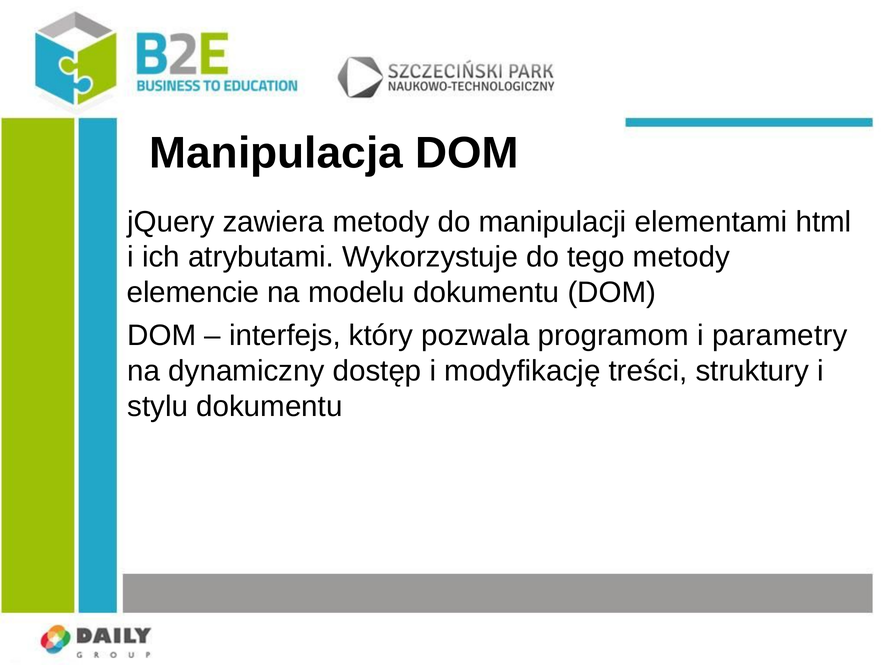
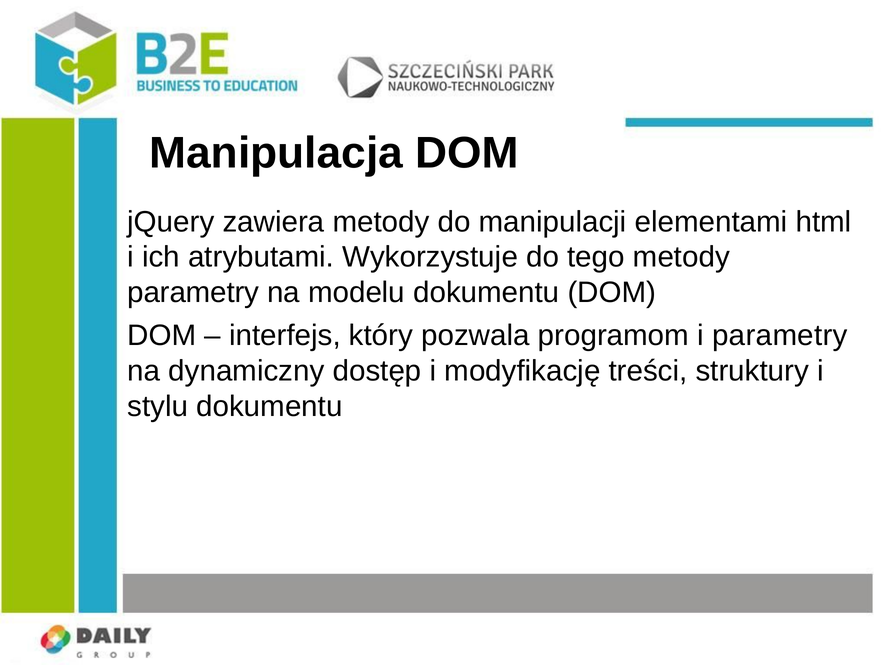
elemencie: elemencie -> parametry (193, 293)
